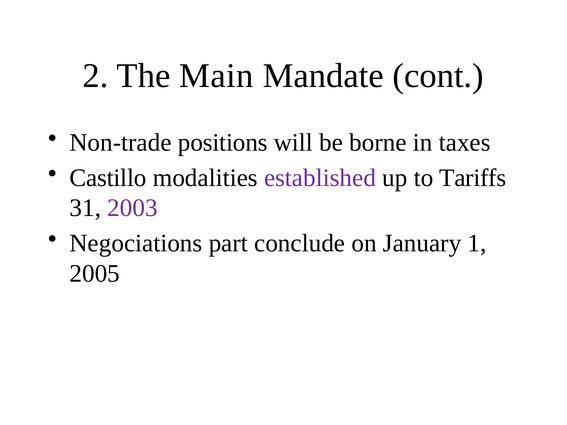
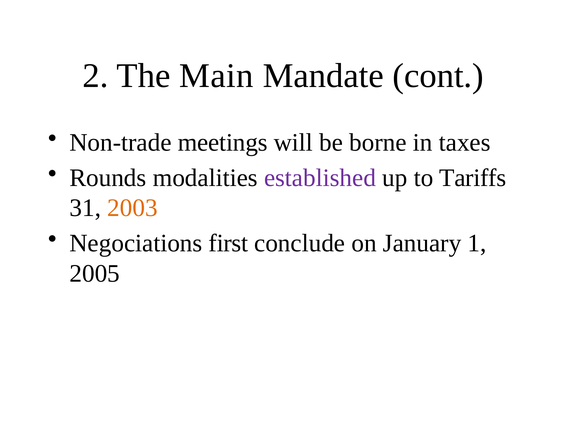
positions: positions -> meetings (223, 143)
Castillo: Castillo -> Rounds (108, 178)
2003 colour: purple -> orange (132, 208)
part: part -> first (228, 243)
